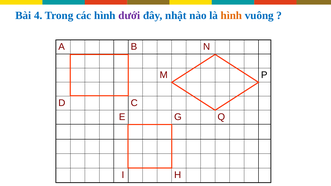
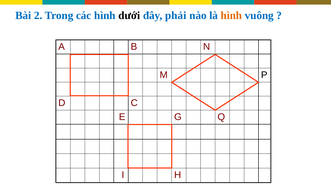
4: 4 -> 2 (38, 16)
dưới colour: purple -> black (129, 16)
nhật: nhật -> phải (176, 16)
